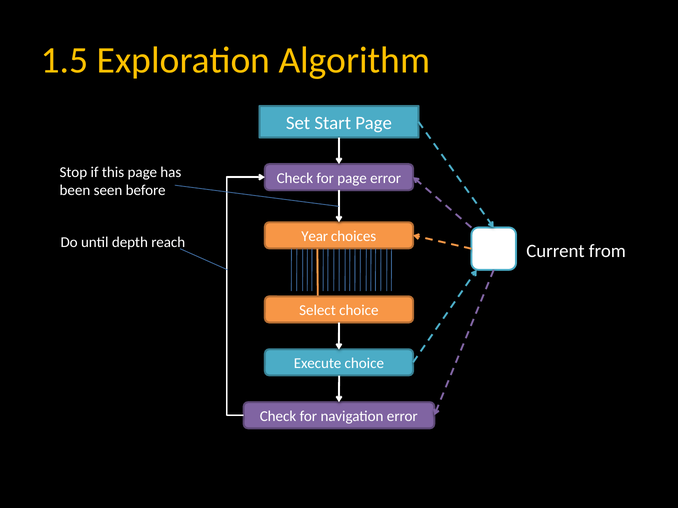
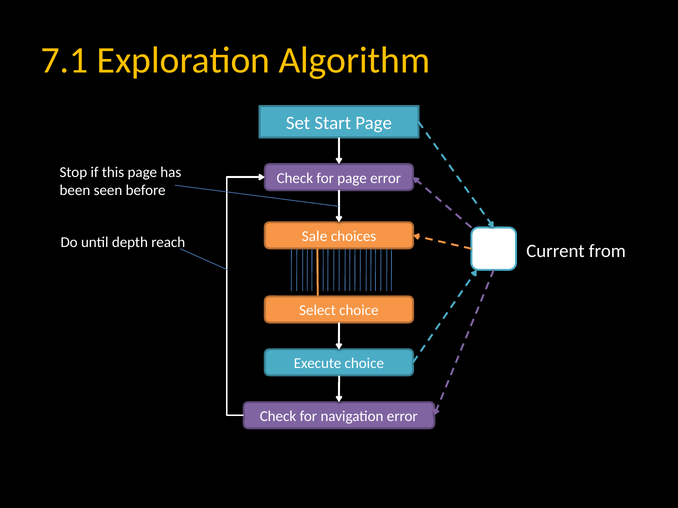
1.5: 1.5 -> 7.1 (64, 60)
Year: Year -> Sale (315, 237)
